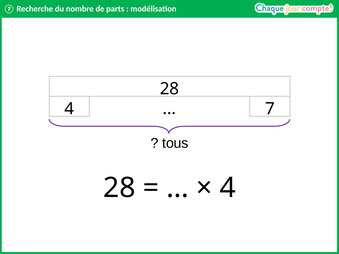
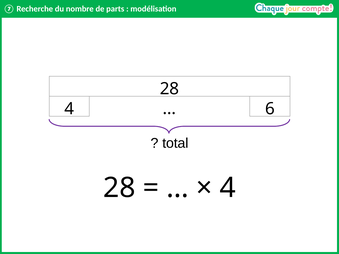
7: 7 -> 6 (270, 109)
tous: tous -> total (175, 143)
